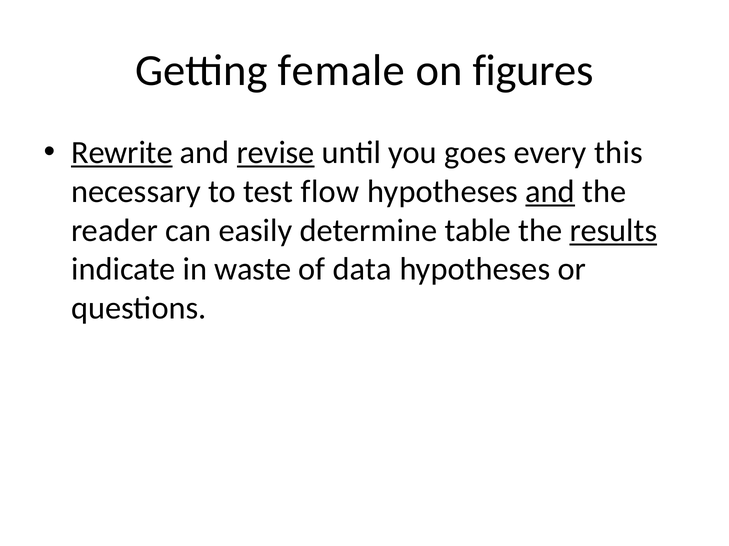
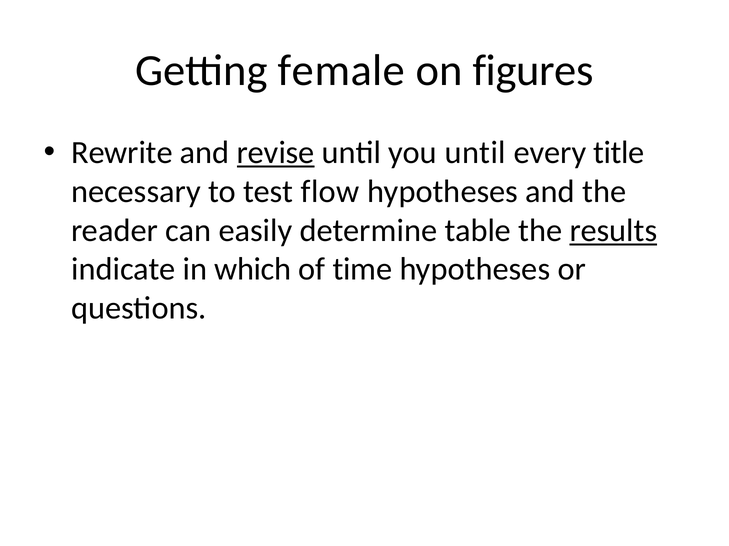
Rewrite underline: present -> none (122, 153)
you goes: goes -> until (475, 153)
this: this -> title (619, 153)
and underline: present -> none (550, 192)
waste: waste -> which (253, 270)
data: data -> time (362, 270)
